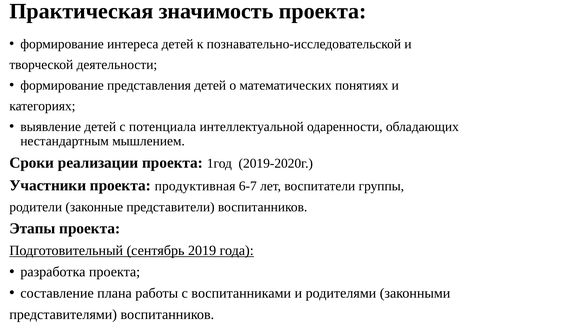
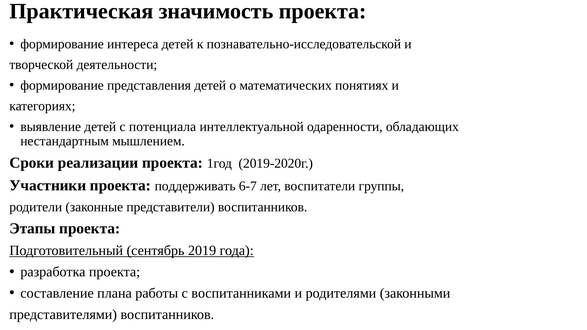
продуктивная: продуктивная -> поддерживать (195, 186)
